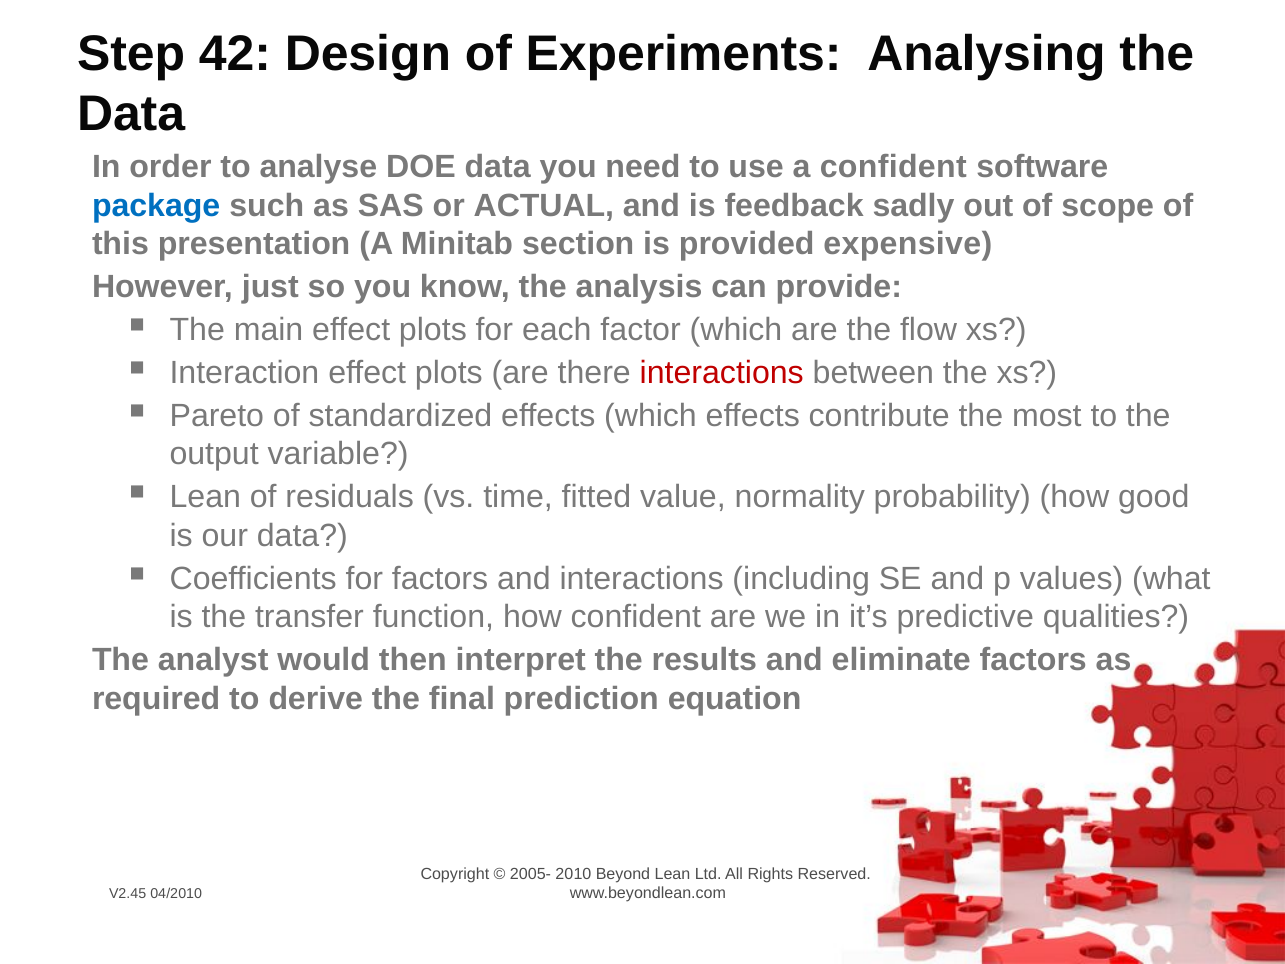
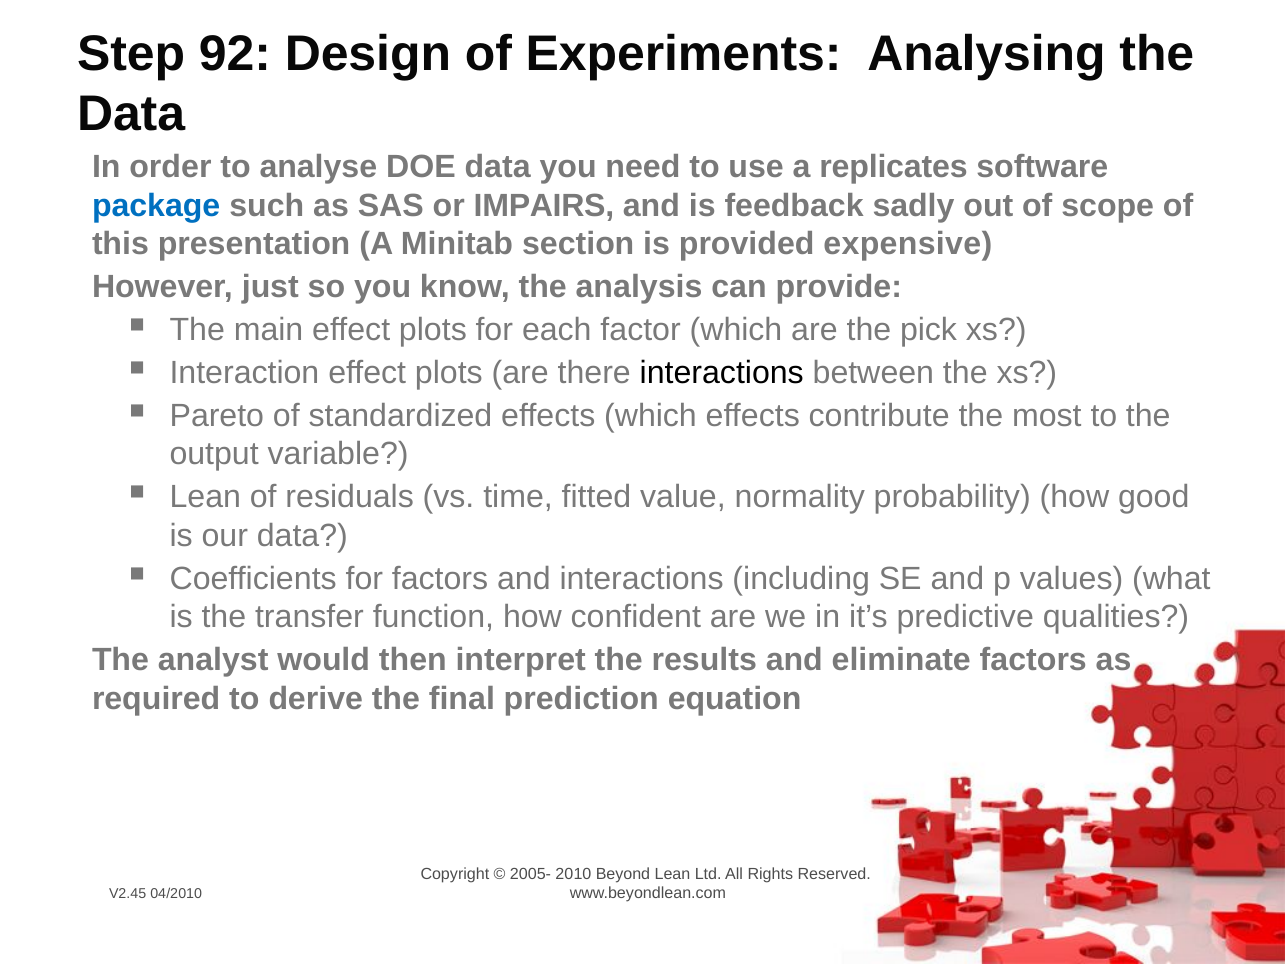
42: 42 -> 92 (235, 54)
a confident: confident -> replicates (894, 167)
ACTUAL: ACTUAL -> IMPAIRS (544, 206)
flow: flow -> pick (929, 330)
interactions colour: red -> black (722, 373)
